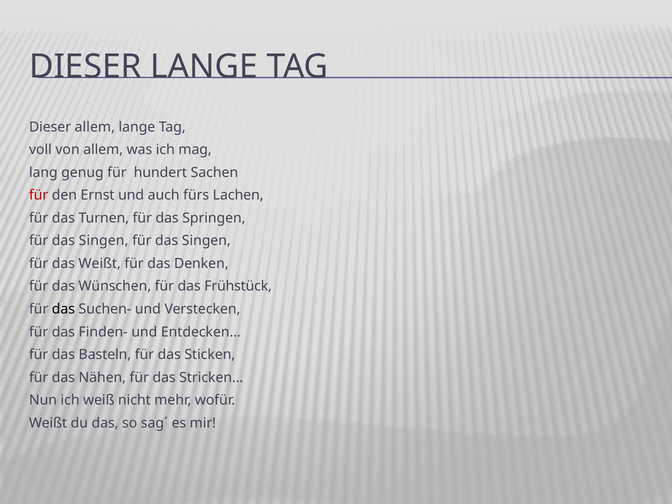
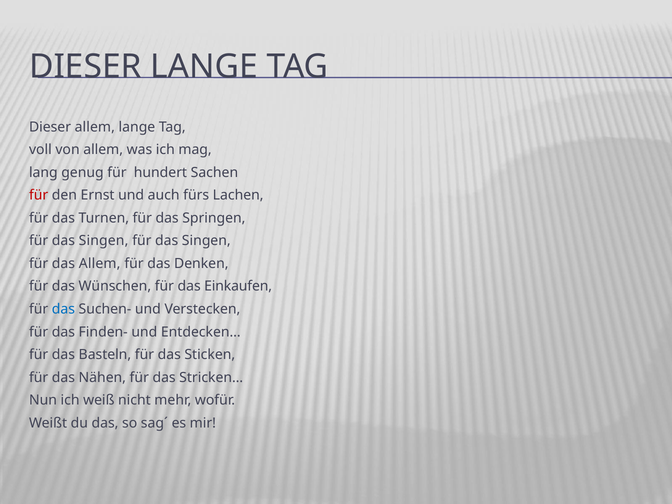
das Weißt: Weißt -> Allem (100, 264)
Frühstück: Frühstück -> Einkaufen (238, 286)
das colour: black -> blue (63, 309)
